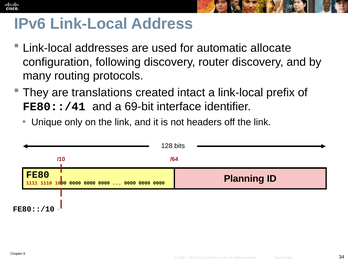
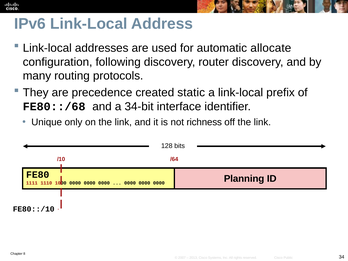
translations: translations -> precedence (102, 93)
intact: intact -> static (191, 93)
FE80::/41: FE80::/41 -> FE80::/68 (54, 107)
69-bit: 69-bit -> 34-bit (139, 107)
headers: headers -> richness (204, 122)
